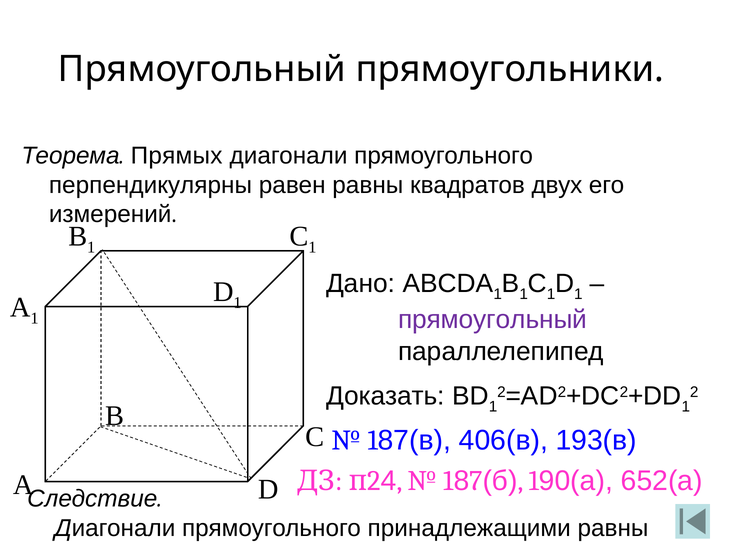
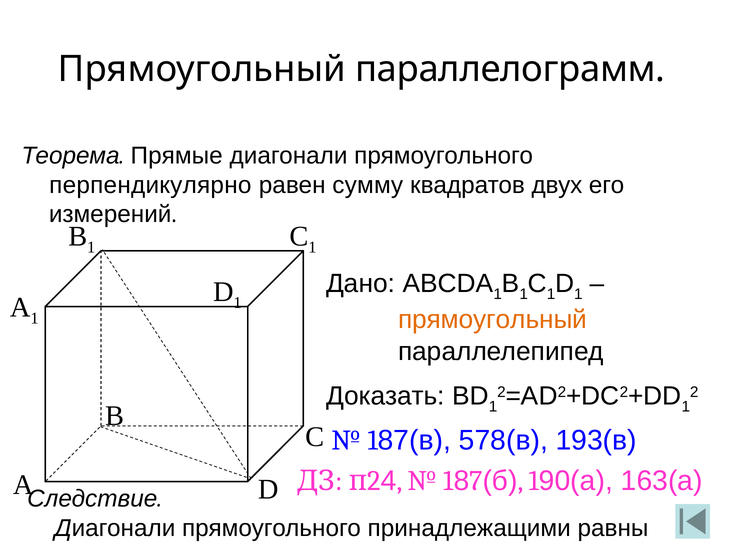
прямоугольники: прямоугольники -> параллелограмм (510, 69)
Прямых: Прямых -> Прямые (177, 156)
перпендикулярны: перпендикулярны -> перпендикулярно (150, 185)
равен равны: равны -> сумму (368, 185)
прямоугольный colour: purple -> orange (493, 319)
406(в: 406(в -> 578(в (503, 440)
652(а: 652(а -> 163(а (662, 480)
